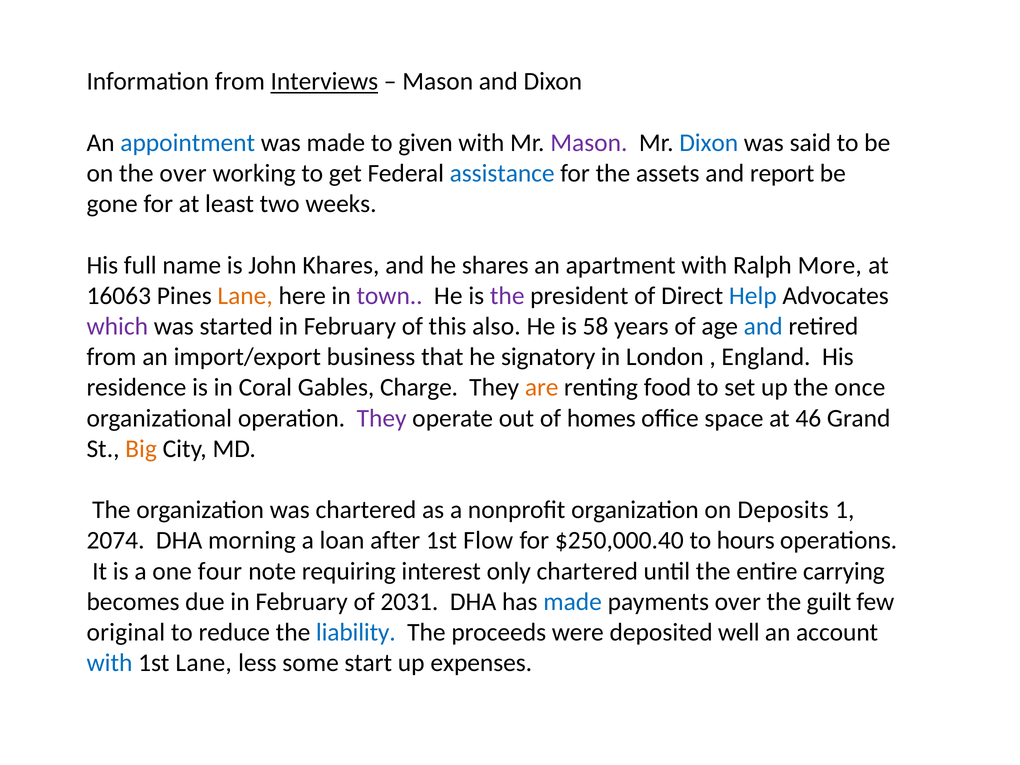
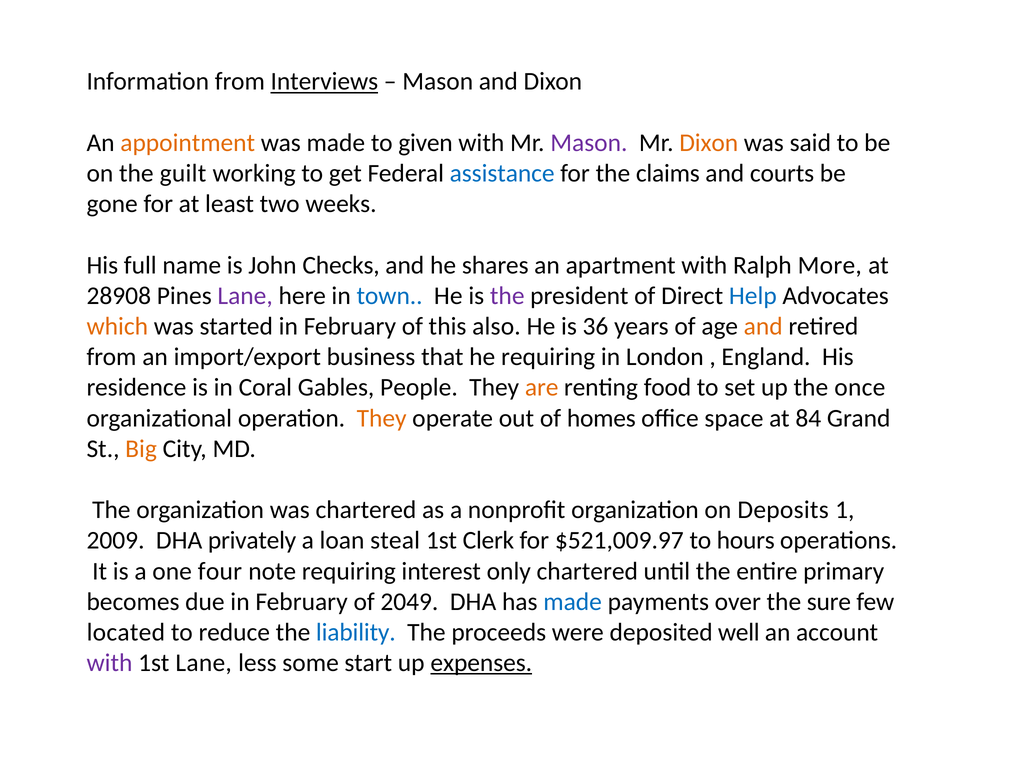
appointment colour: blue -> orange (188, 143)
Dixon colour: blue -> orange (709, 143)
the over: over -> guilt (183, 173)
assets: assets -> claims (668, 173)
report: report -> courts (782, 173)
Khares: Khares -> Checks (341, 265)
16063: 16063 -> 28908 (119, 296)
Lane colour: orange -> purple (245, 296)
town colour: purple -> blue (390, 296)
which colour: purple -> orange (117, 326)
58: 58 -> 36 (595, 326)
and colour: blue -> orange (763, 326)
he signatory: signatory -> requiring (548, 357)
Charge: Charge -> People (419, 388)
They colour: purple -> orange (382, 418)
46: 46 -> 84 (808, 418)
2074: 2074 -> 2009 (116, 541)
morning: morning -> privately (252, 541)
after: after -> steal (395, 541)
Flow: Flow -> Clerk (488, 541)
$250,000.40: $250,000.40 -> $521,009.97 (619, 541)
carrying: carrying -> primary (844, 571)
2031: 2031 -> 2049 (409, 602)
guilt: guilt -> sure (829, 602)
original: original -> located (126, 632)
with colour: blue -> purple (109, 663)
expenses underline: none -> present (481, 663)
